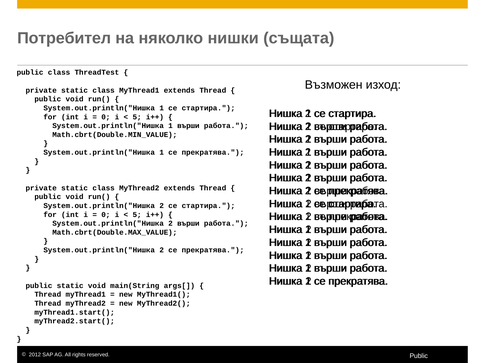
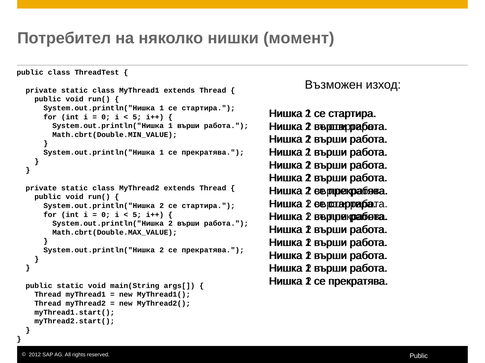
същата: същата -> момент (299, 38)
